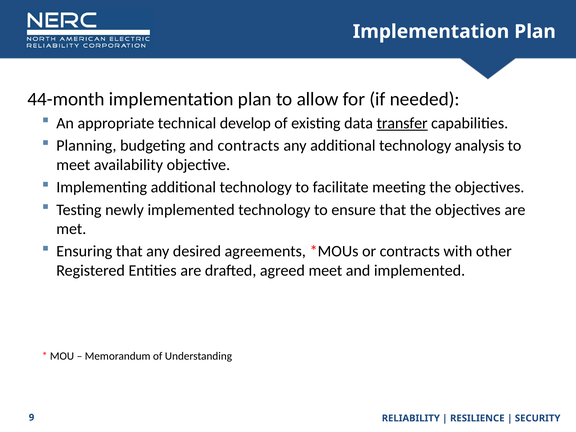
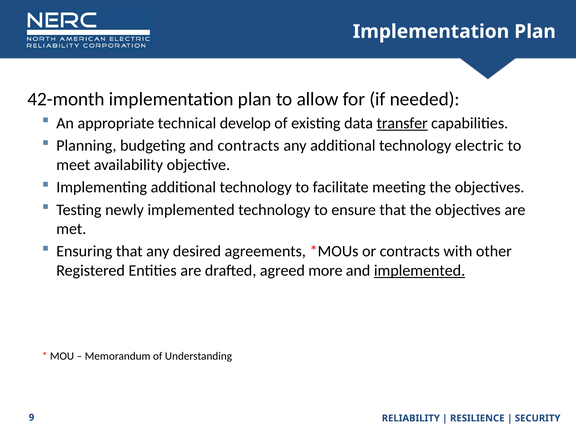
44-month: 44-month -> 42-month (66, 99)
analysis: analysis -> electric (479, 146)
agreed meet: meet -> more (325, 271)
implemented underline: none -> present (420, 271)
